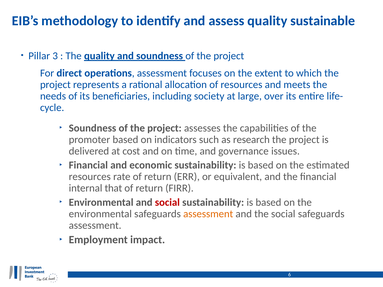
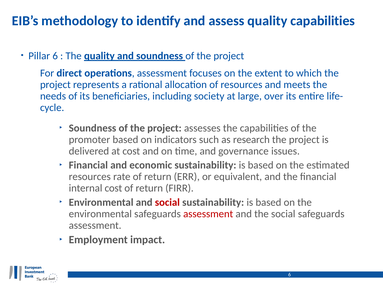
quality sustainable: sustainable -> capabilities (323, 21)
Pillar 3: 3 -> 6 (55, 56)
internal that: that -> cost (113, 188)
assessment colour: orange -> red (208, 214)
